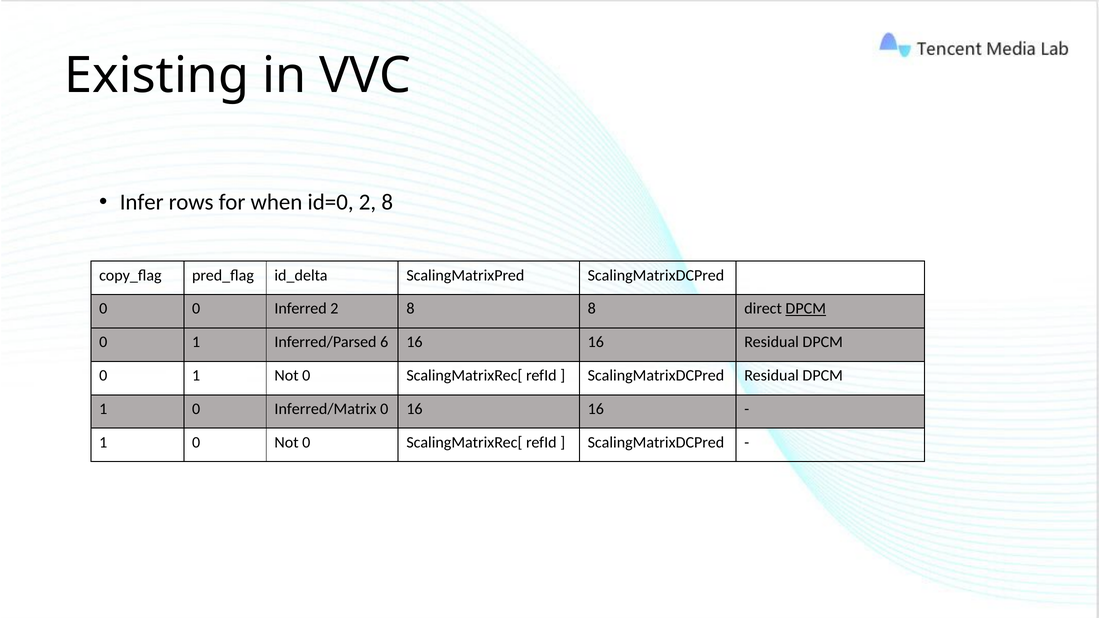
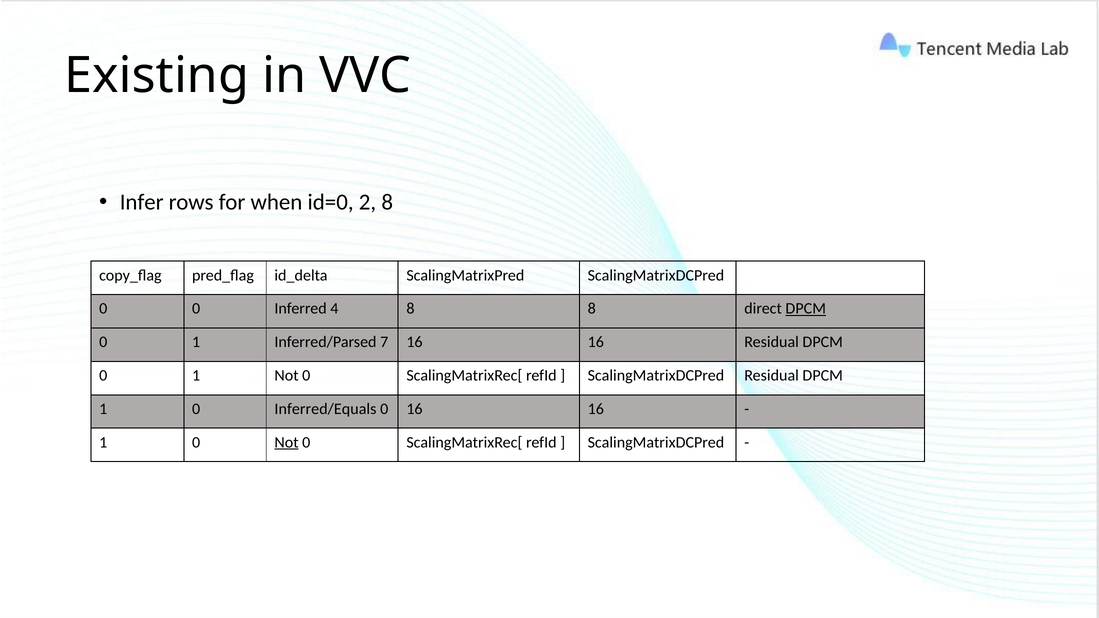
Inferred 2: 2 -> 4 (334, 309)
6: 6 -> 7 (384, 342)
Inferred/Matrix: Inferred/Matrix -> Inferred/Equals (325, 409)
Not underline: none -> present (287, 442)
